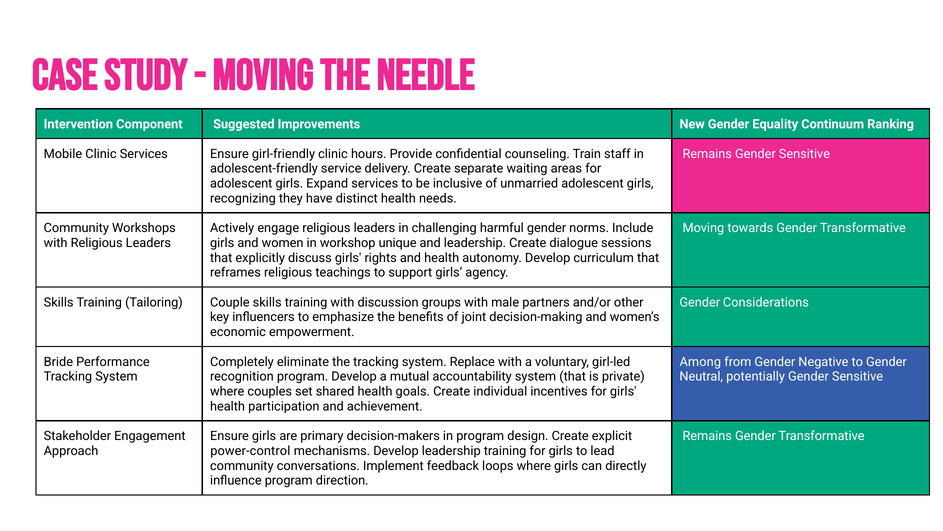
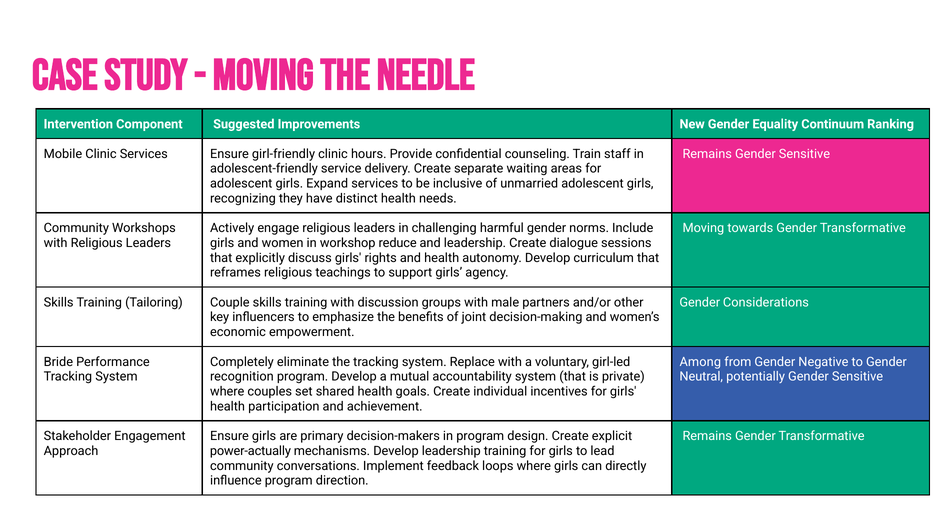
unique: unique -> reduce (398, 243)
power-control: power-control -> power-actually (250, 450)
